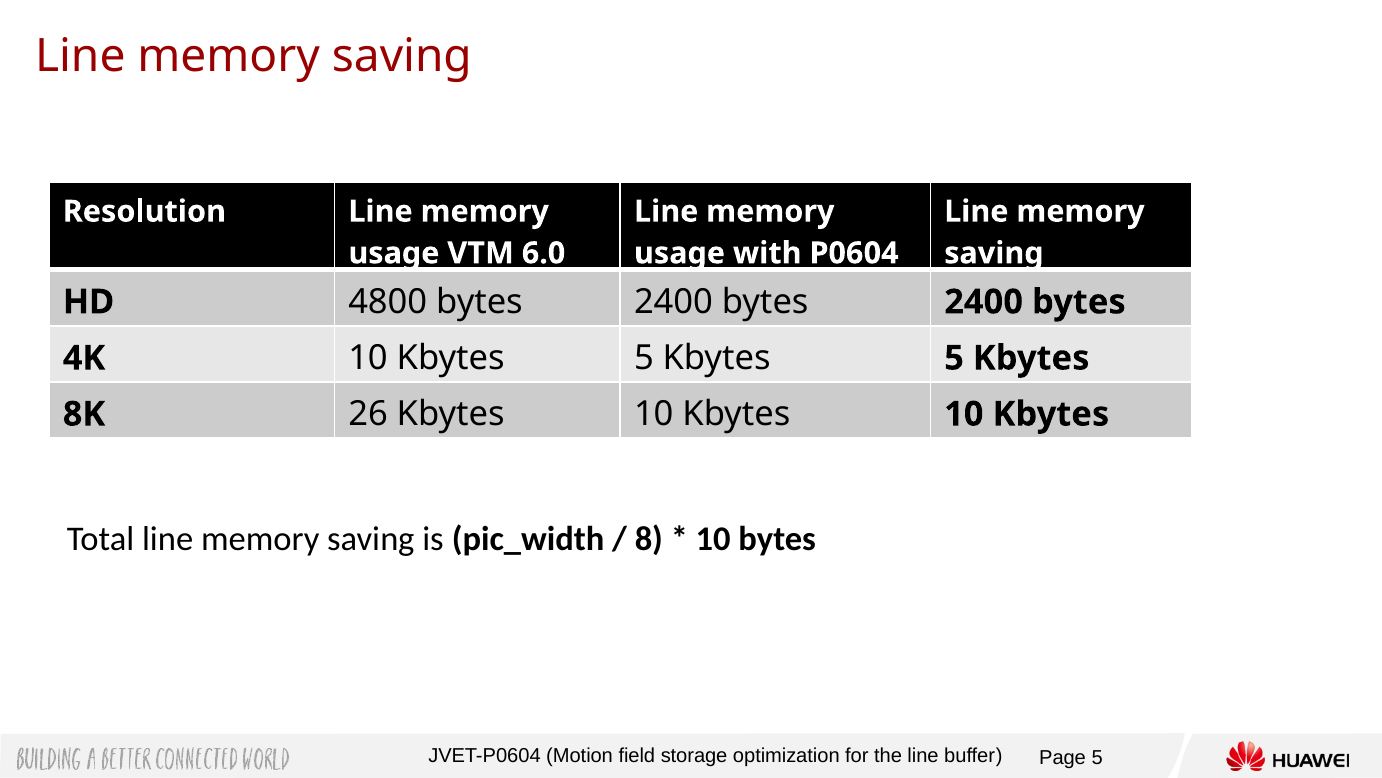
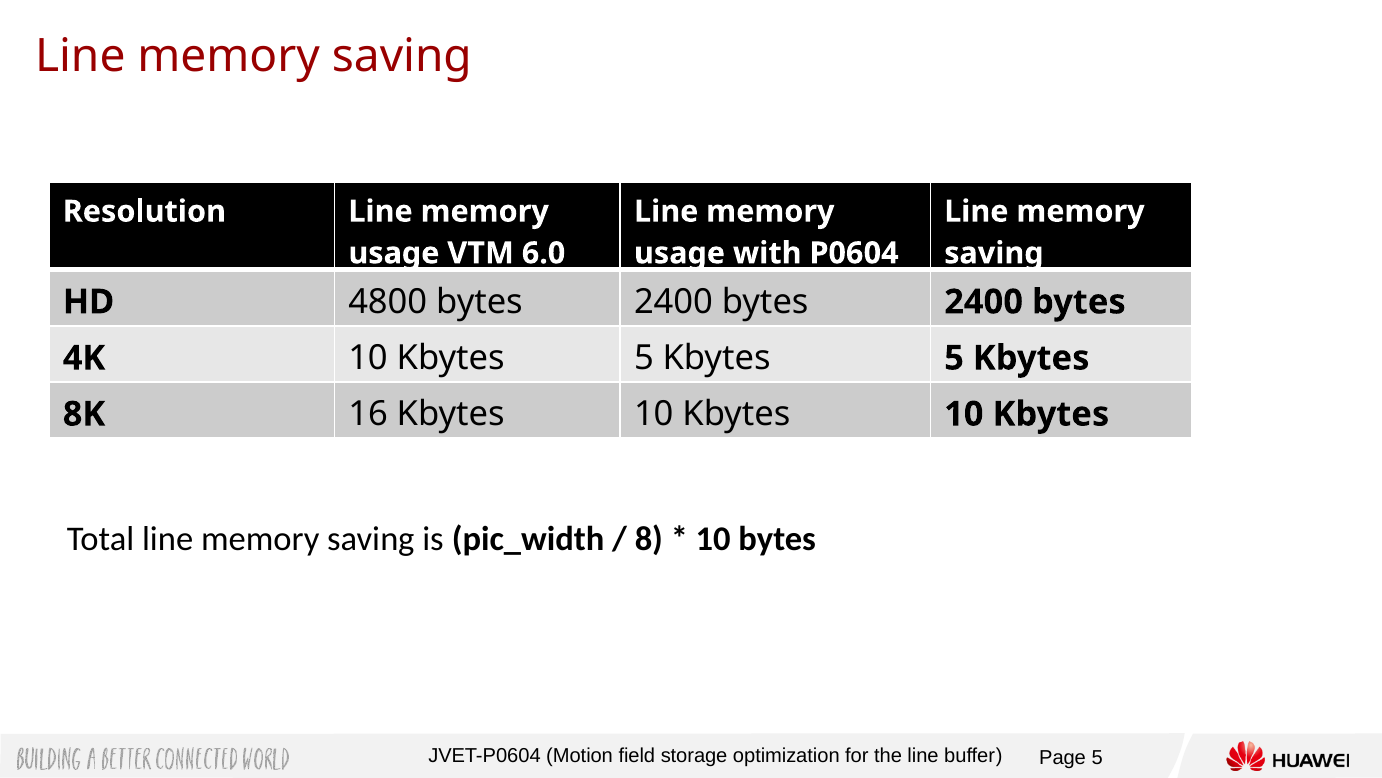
26: 26 -> 16 (368, 414)
